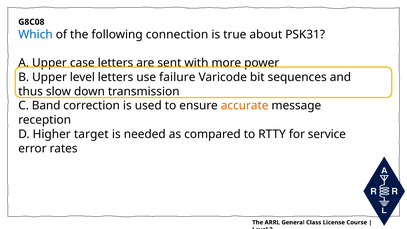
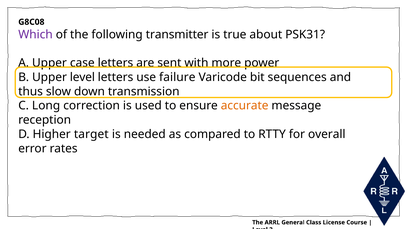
Which colour: blue -> purple (35, 34)
connection: connection -> transmitter (177, 34)
Band: Band -> Long (46, 106)
service: service -> overall (327, 134)
